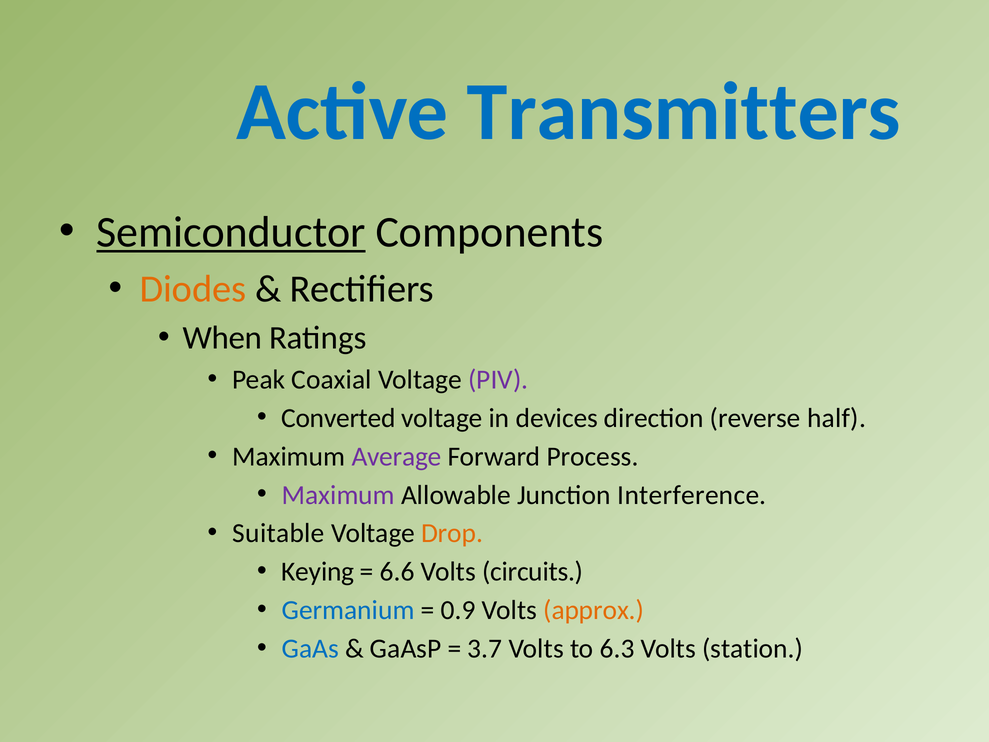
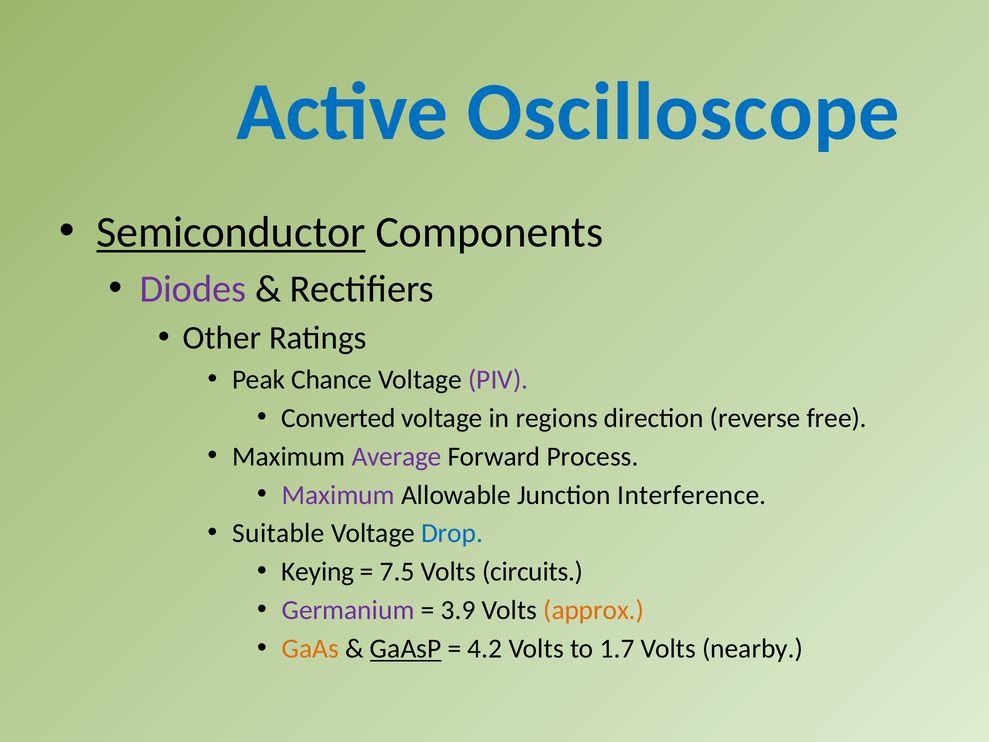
Transmitters: Transmitters -> Oscilloscope (683, 112)
Diodes colour: orange -> purple (193, 289)
When: When -> Other (222, 338)
Coaxial: Coaxial -> Chance (332, 379)
devices: devices -> regions (557, 418)
half: half -> free (837, 418)
Drop colour: orange -> blue (452, 533)
6.6: 6.6 -> 7.5 (397, 572)
Germanium colour: blue -> purple (348, 610)
0.9: 0.9 -> 3.9 (458, 610)
GaAs colour: blue -> orange (310, 649)
GaAsP underline: none -> present (406, 649)
3.7: 3.7 -> 4.2 (485, 649)
6.3: 6.3 -> 1.7 (617, 649)
station: station -> nearby (753, 649)
